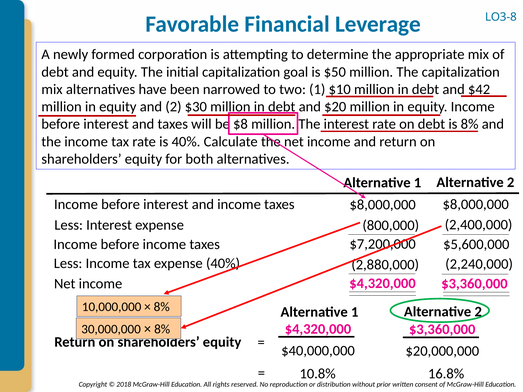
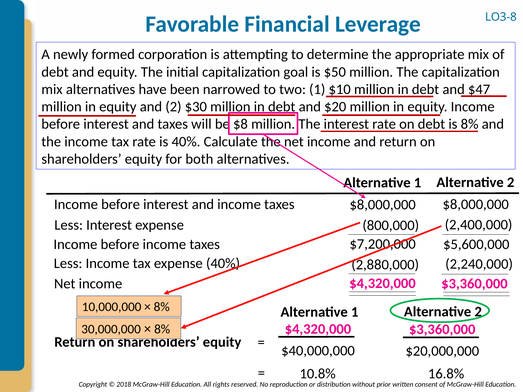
$42: $42 -> $47 (479, 89)
